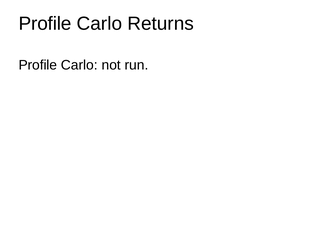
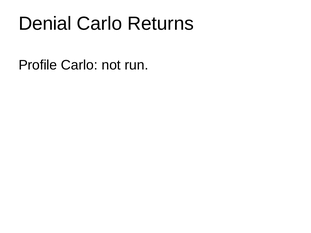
Profile: Profile -> Denial (45, 24)
